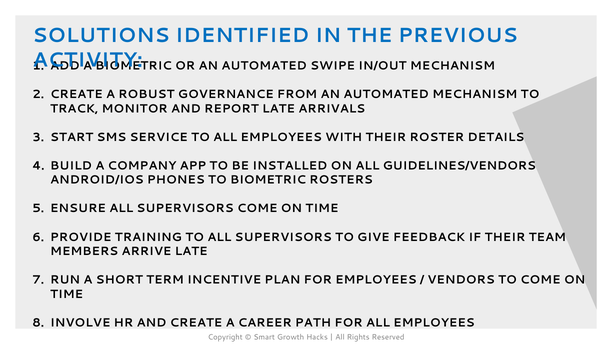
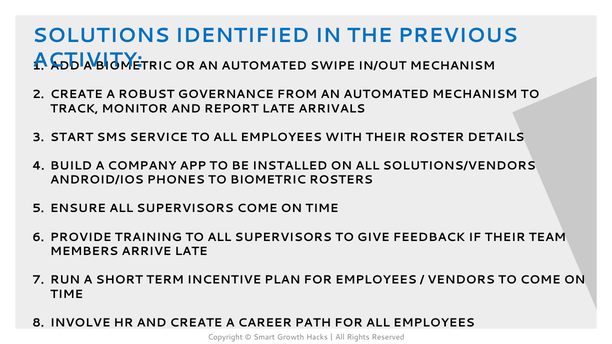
GUIDELINES/VENDORS: GUIDELINES/VENDORS -> SOLUTIONS/VENDORS (459, 166)
